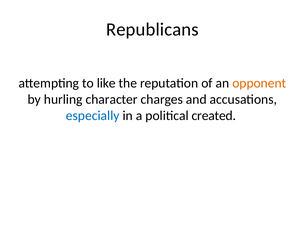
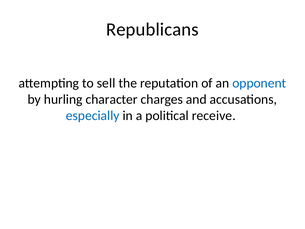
like: like -> sell (106, 83)
opponent colour: orange -> blue (259, 83)
created: created -> receive (214, 116)
